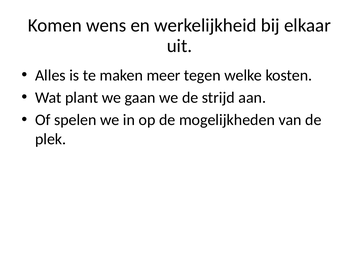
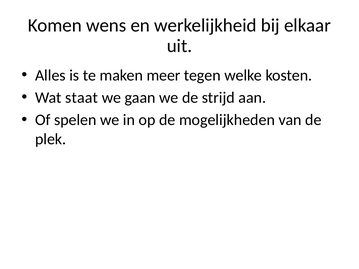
plant: plant -> staat (82, 98)
